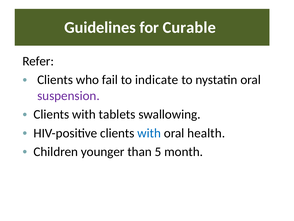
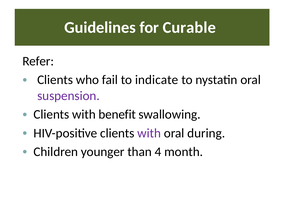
tablets: tablets -> benefit (117, 114)
with colour: blue -> purple (149, 133)
health: health -> during (206, 133)
5: 5 -> 4 (158, 151)
